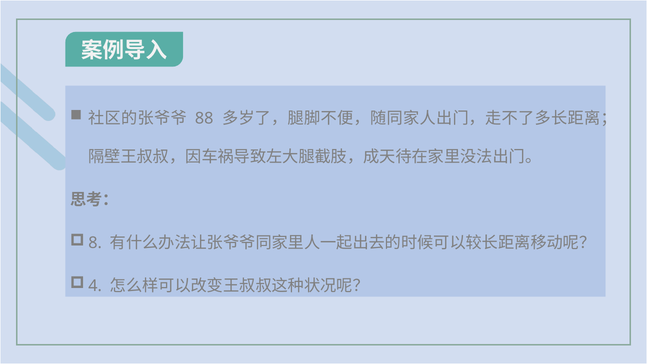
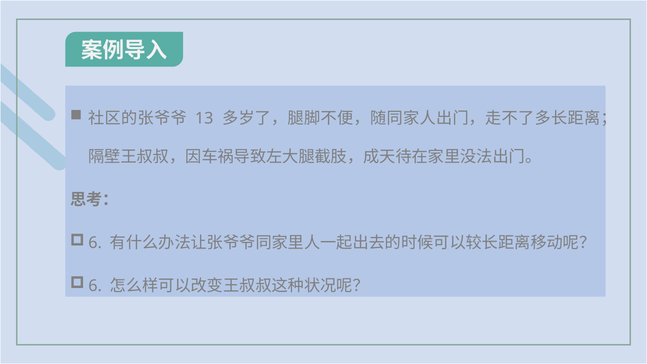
88: 88 -> 13 (204, 118)
8: 8 -> 6 (95, 243)
4: 4 -> 6 (95, 286)
